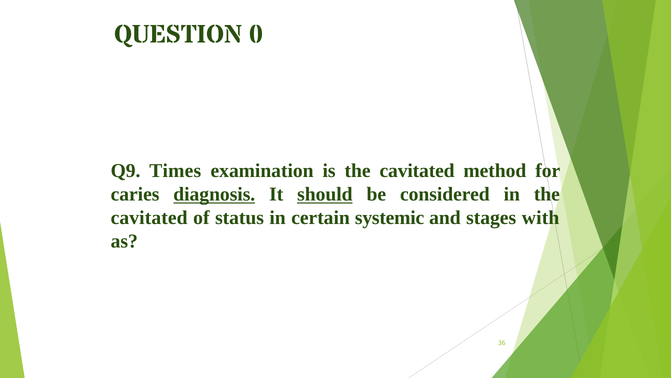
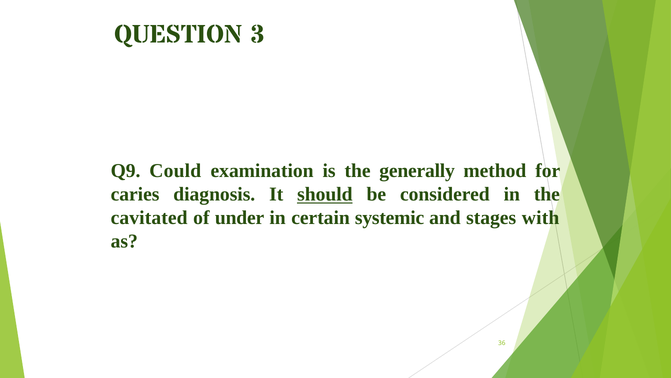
0: 0 -> 3 (256, 34)
Times: Times -> Could (175, 171)
is the cavitated: cavitated -> generally (417, 171)
diagnosis underline: present -> none (214, 194)
status: status -> under (240, 218)
